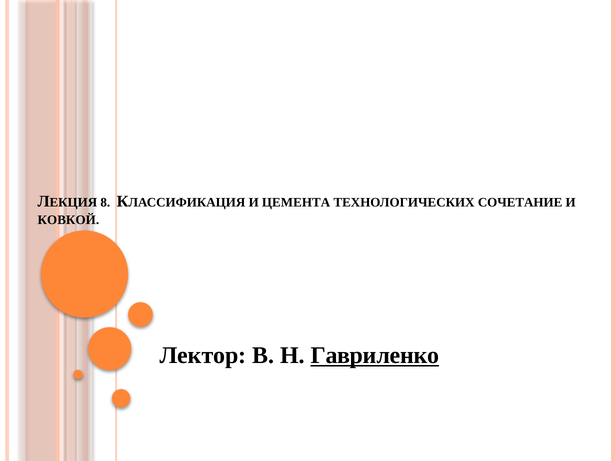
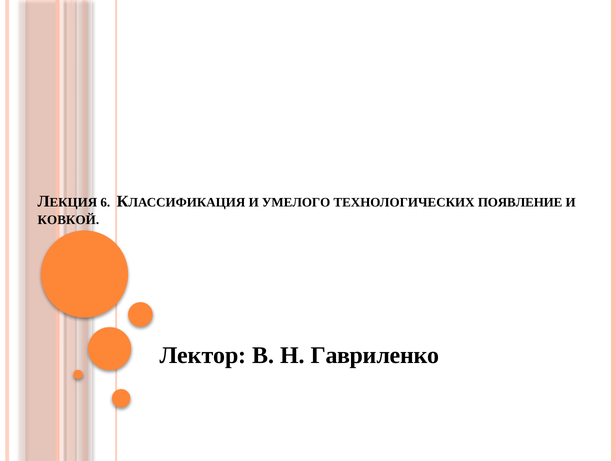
8: 8 -> 6 (105, 203)
ЦЕМЕНТА: ЦЕМЕНТА -> УМЕЛОГО (296, 203)
СОЧЕТАНИЕ: СОЧЕТАНИЕ -> ПОЯВЛЕНИЕ (520, 203)
Гавриленко underline: present -> none (375, 356)
